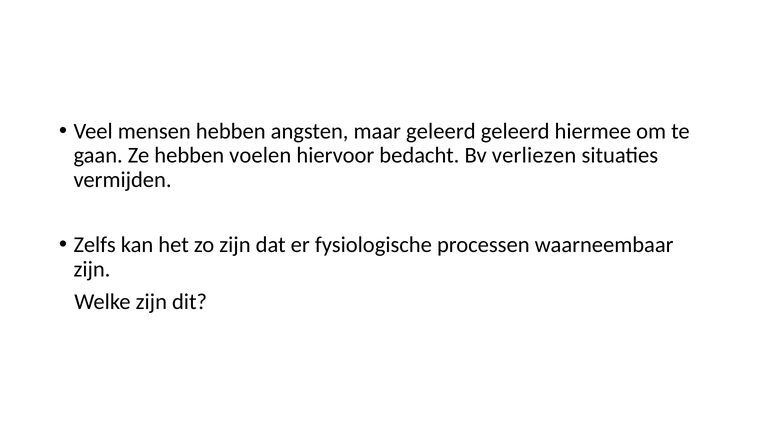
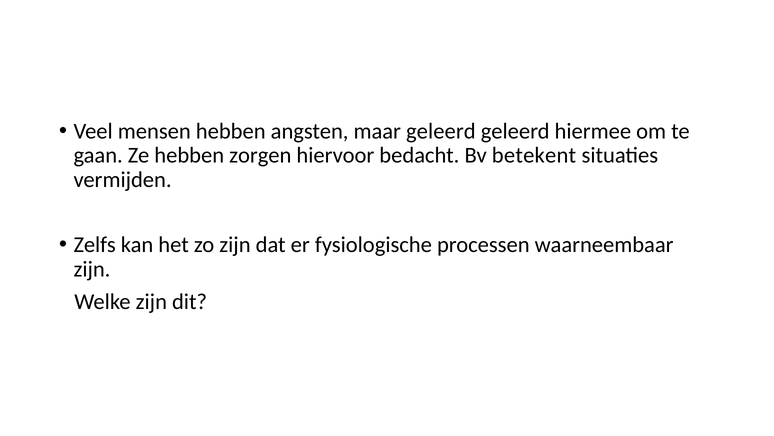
voelen: voelen -> zorgen (260, 155)
verliezen: verliezen -> betekent (534, 155)
